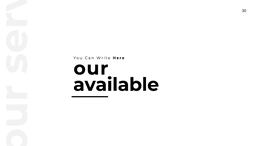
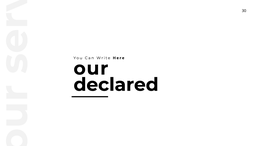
available: available -> declared (116, 85)
